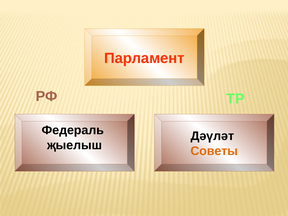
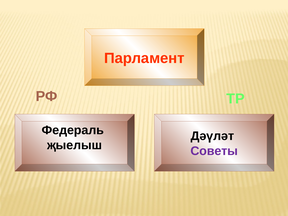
Советы colour: orange -> purple (214, 151)
